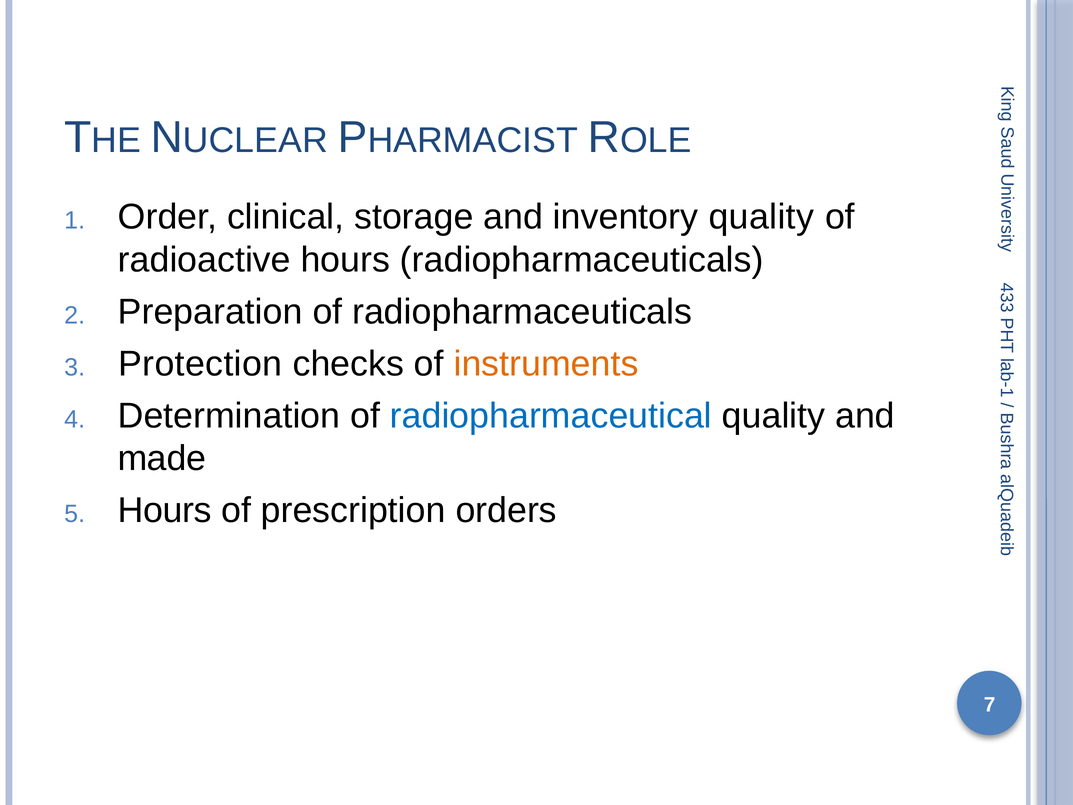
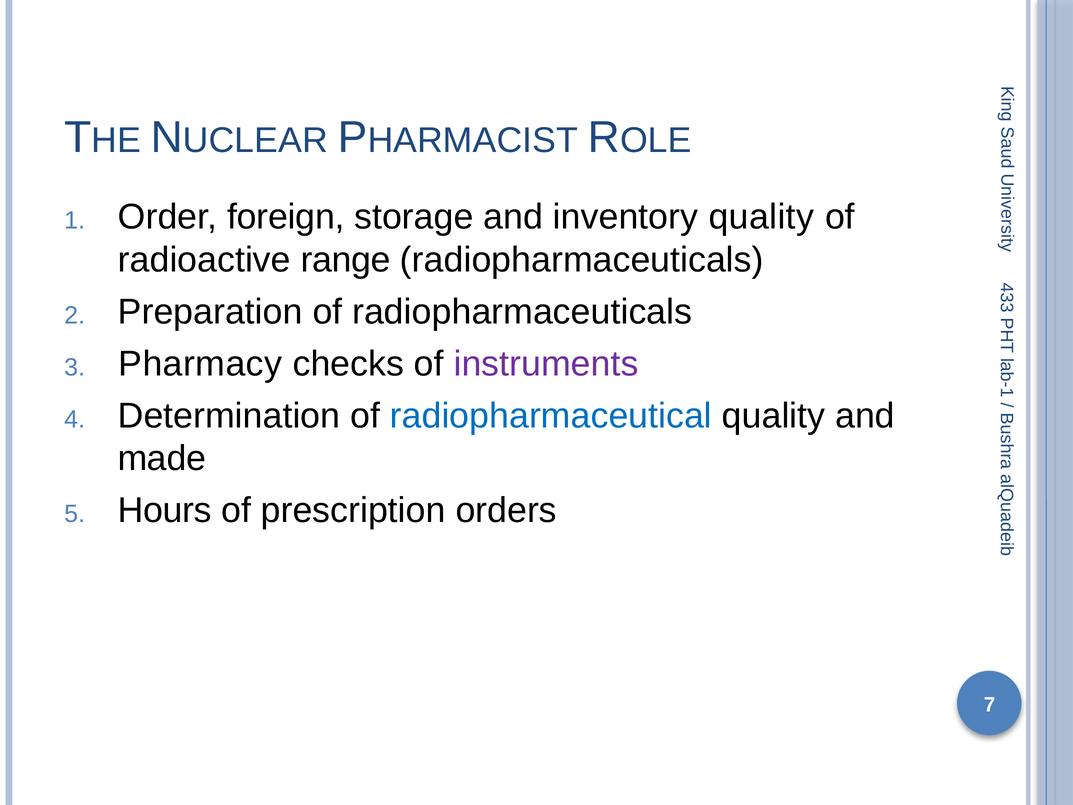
clinical: clinical -> foreign (286, 217)
radioactive hours: hours -> range (346, 260)
Protection: Protection -> Pharmacy (200, 364)
instruments colour: orange -> purple (546, 364)
